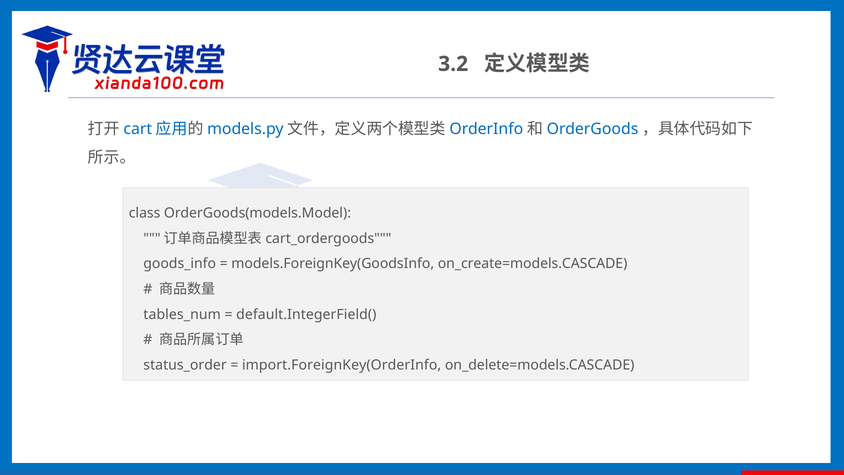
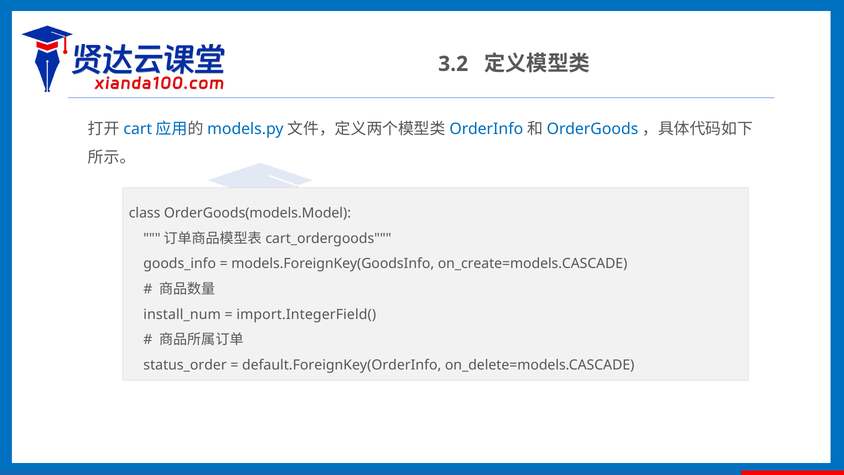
tables_num: tables_num -> install_num (182, 314)
default.IntegerField(: default.IntegerField( -> import.IntegerField( (306, 314)
import.ForeignKey(OrderInfo: import.ForeignKey(OrderInfo -> default.ForeignKey(OrderInfo (342, 365)
